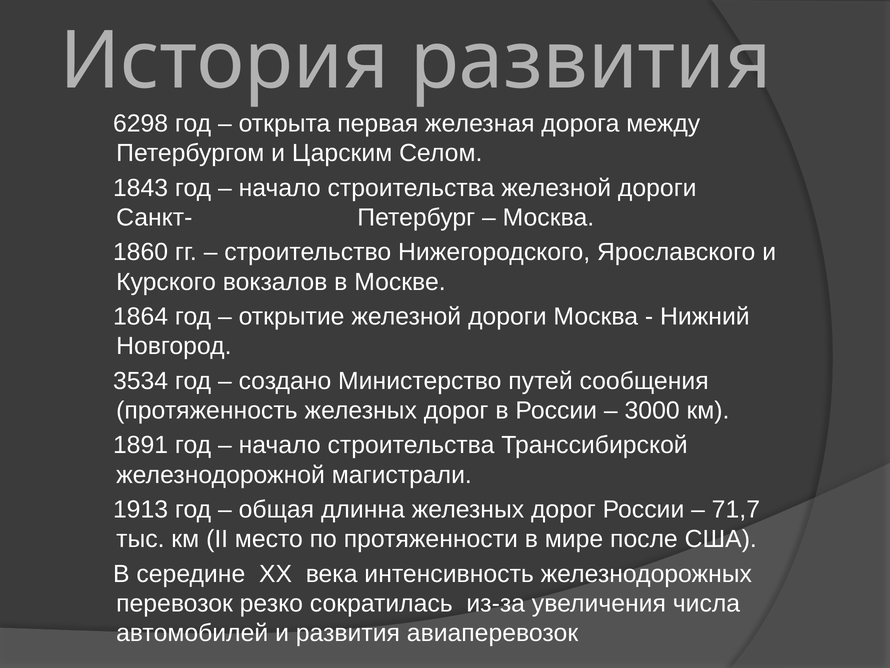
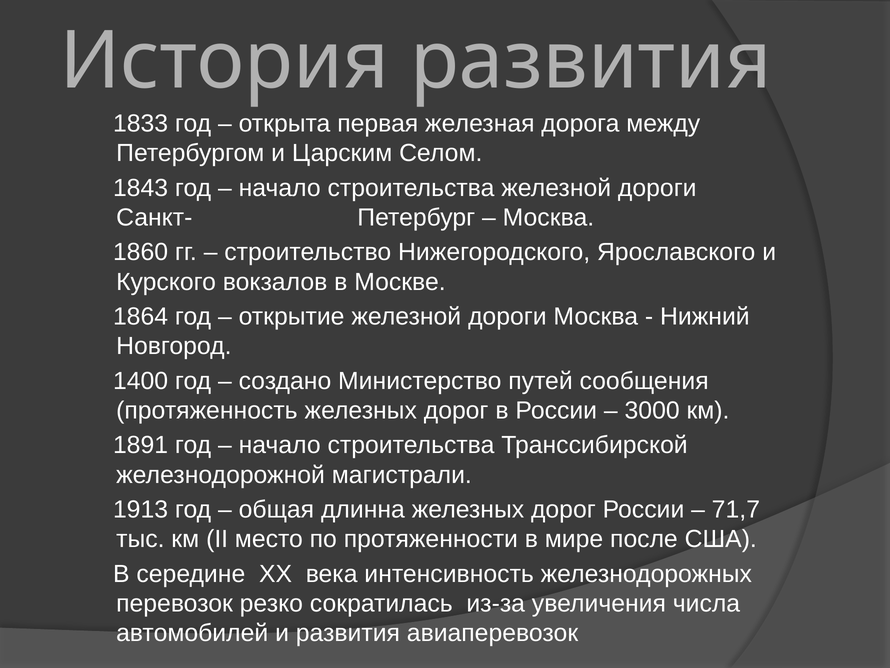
6298: 6298 -> 1833 (141, 123)
3534: 3534 -> 1400 (141, 381)
